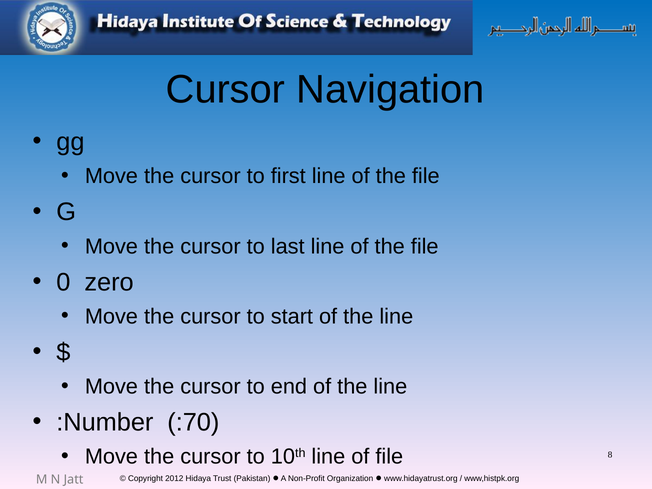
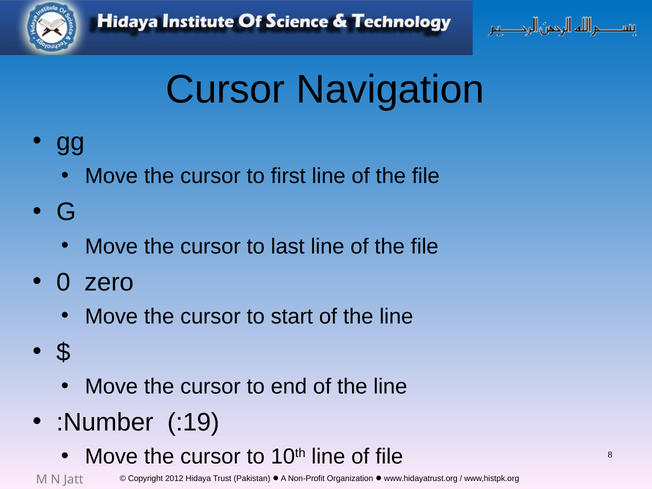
:70: :70 -> :19 (193, 422)
